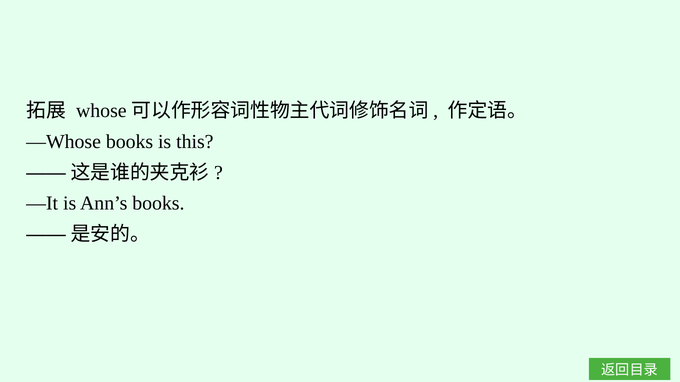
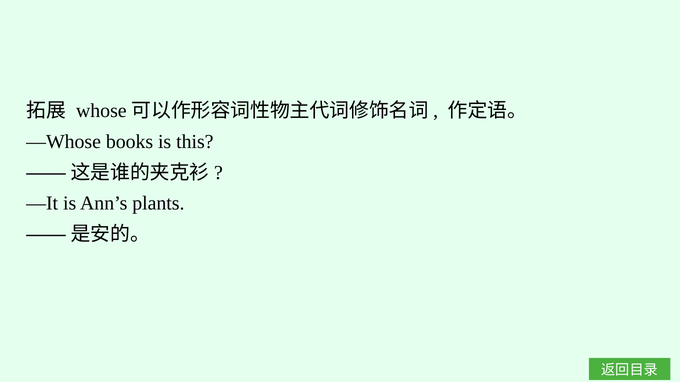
Ann’s books: books -> plants (158, 204)
